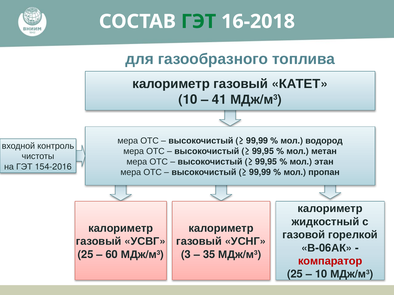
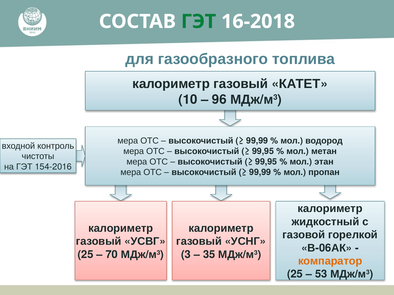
41: 41 -> 96 (219, 100)
60: 60 -> 70 (112, 255)
компаратор colour: red -> orange (330, 261)
10: 10 -> 53 (321, 275)
